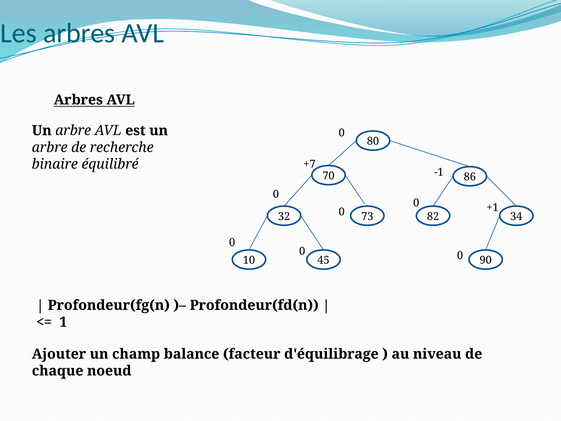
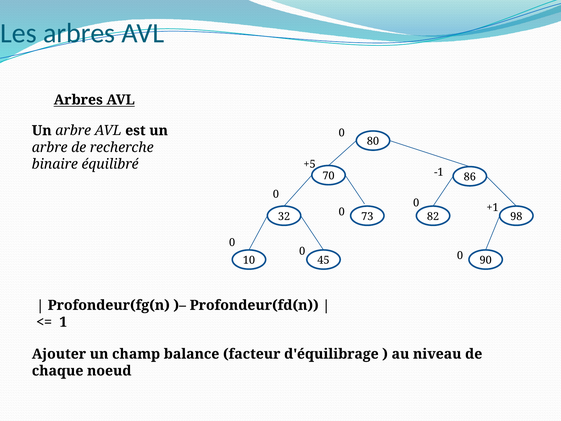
+7: +7 -> +5 (310, 164)
34: 34 -> 98 (516, 216)
